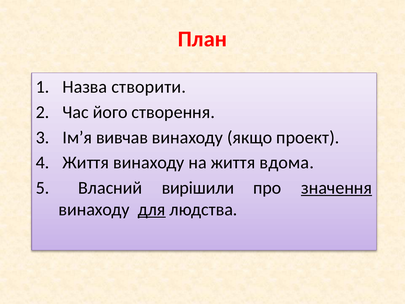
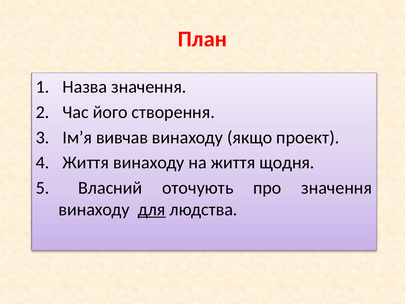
Назва створити: створити -> значення (149, 87)
вдома: вдома -> щодня (287, 162)
вирішили: вирішили -> оточують (198, 188)
значення underline: present -> none (337, 188)
